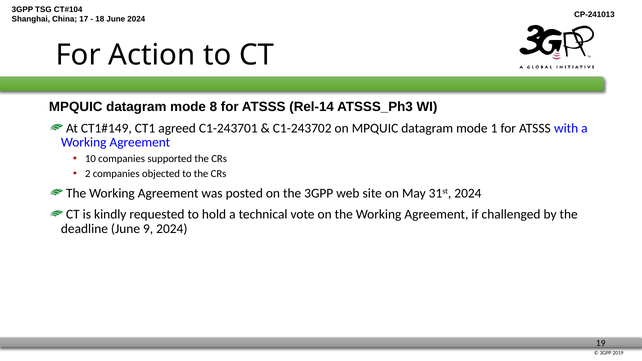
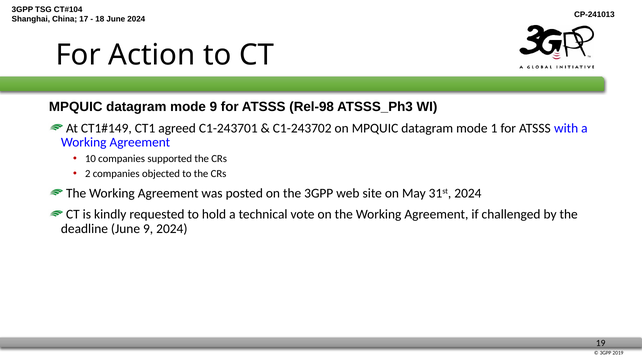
mode 8: 8 -> 9 (213, 107)
Rel-14: Rel-14 -> Rel-98 (312, 107)
